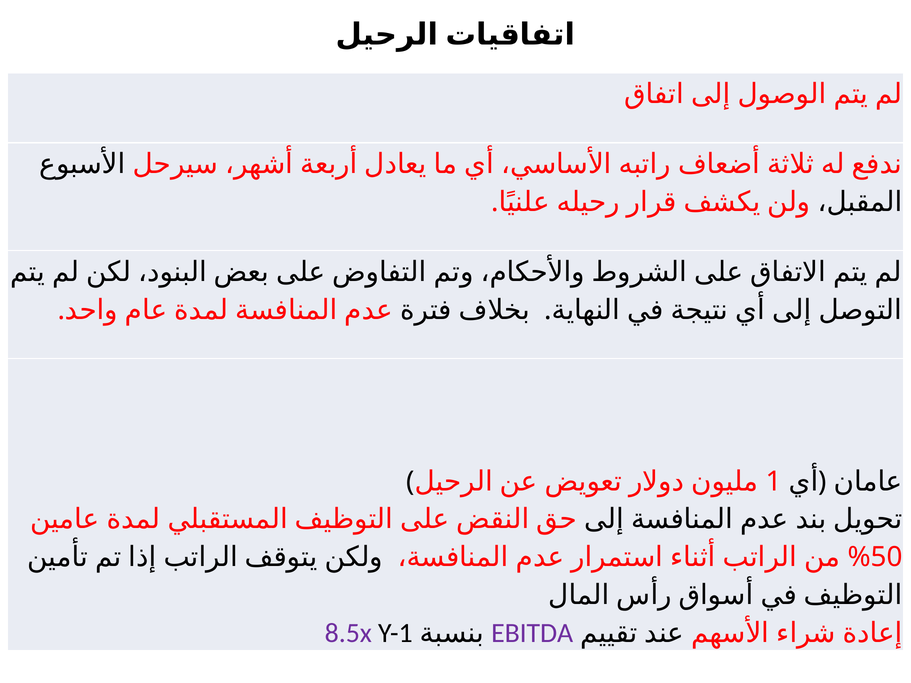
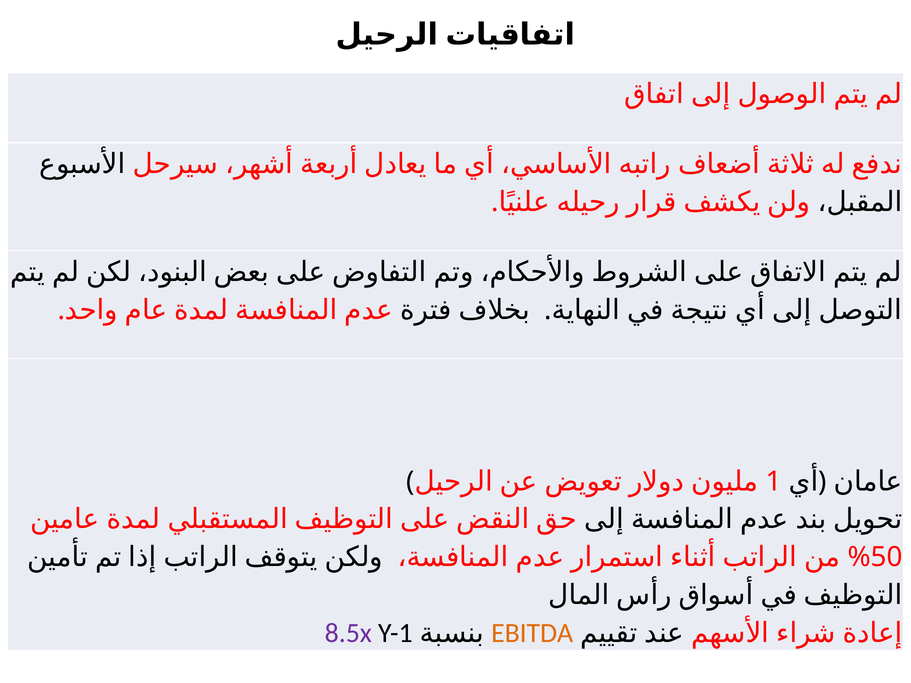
EBITDA colour: purple -> orange (532, 633)
